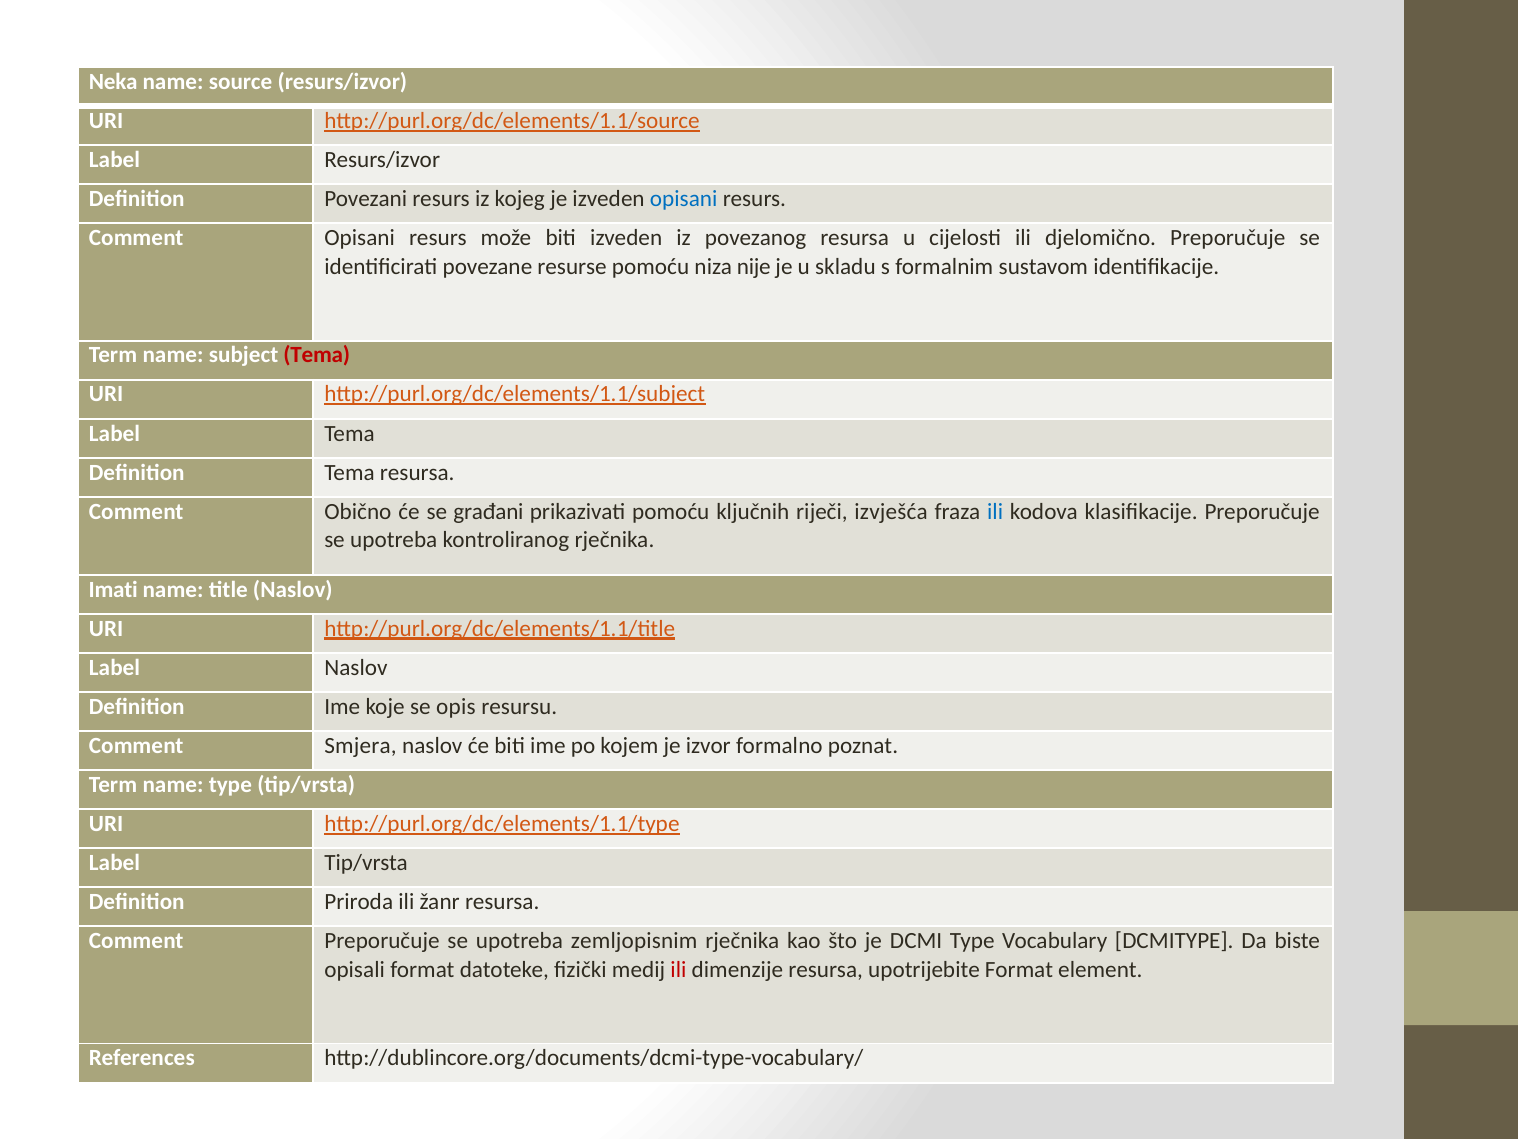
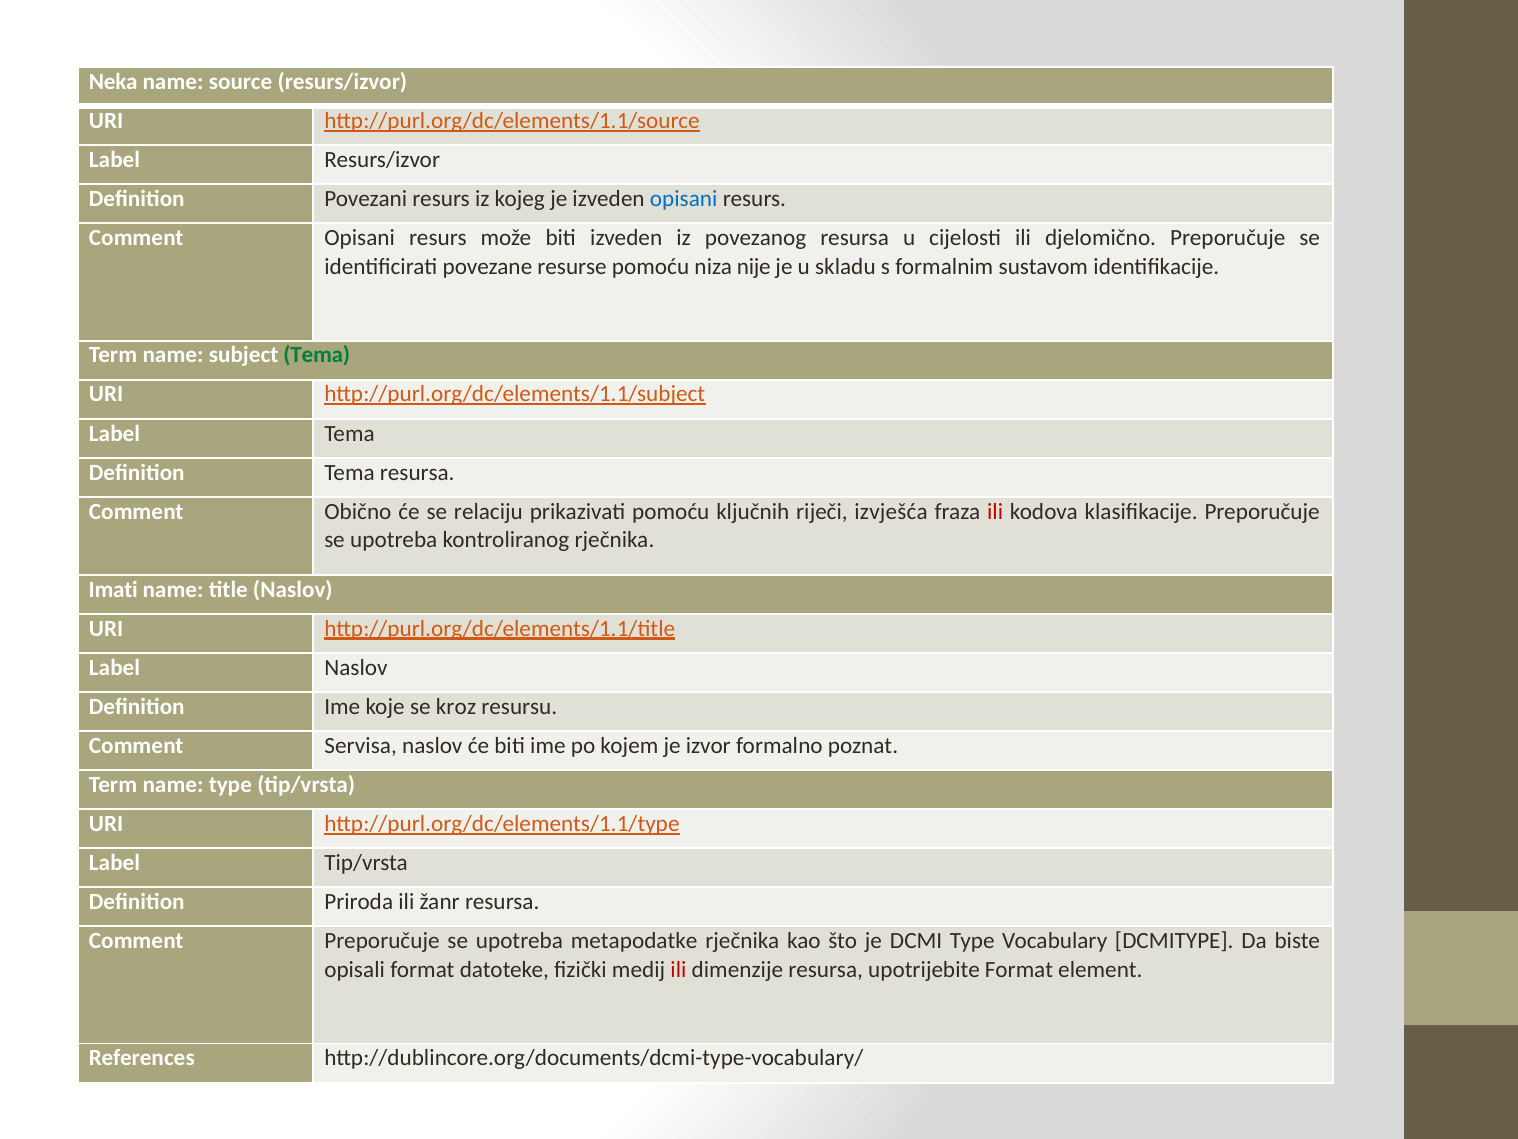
Tema colour: red -> green (317, 355)
građani: građani -> relaciju (488, 511)
ili colour: blue -> red (995, 511)
opis: opis -> kroz (456, 706)
Smjera: Smjera -> Servisa (361, 745)
zemljopisnim: zemljopisnim -> metapodatke (634, 941)
